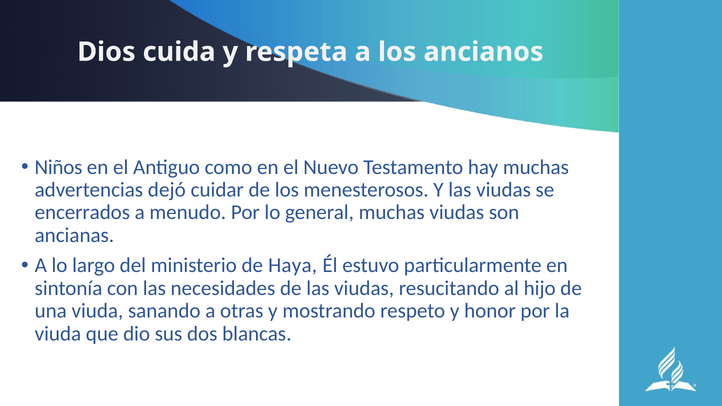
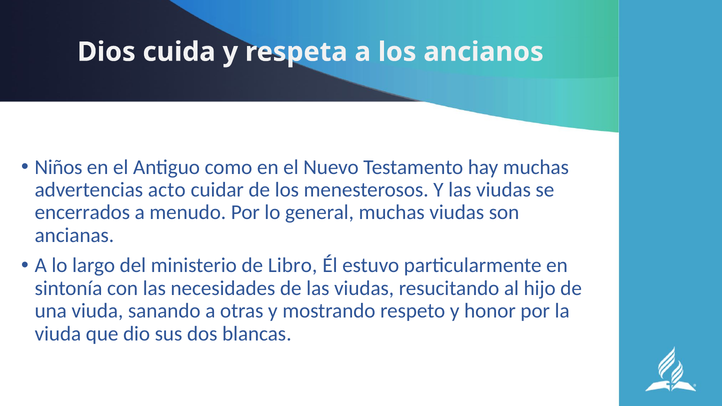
dejó: dejó -> acto (167, 190)
Haya: Haya -> Libro (293, 266)
